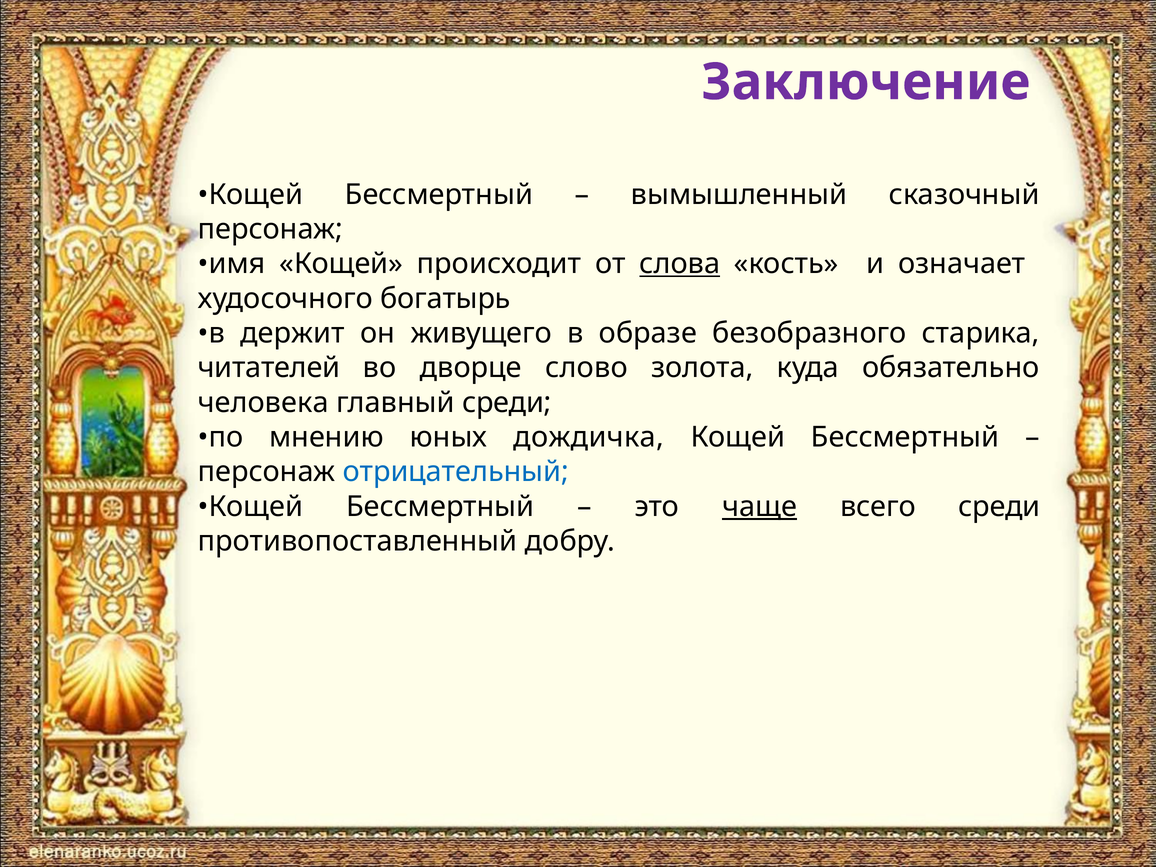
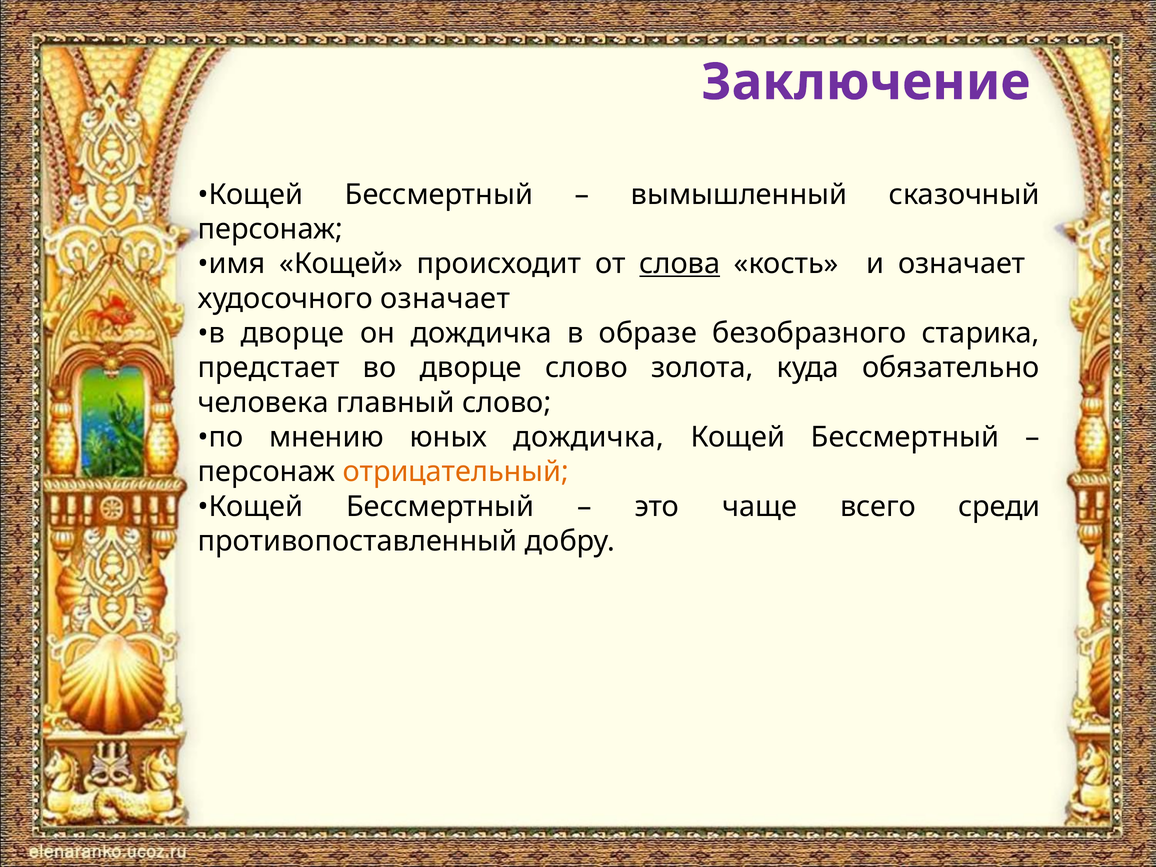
худосочного богатырь: богатырь -> означает (445, 299)
в держит: держит -> дворце (292, 333)
он живущего: живущего -> дождичка (481, 333)
читателей: читателей -> предстает (269, 368)
главный среди: среди -> слово (507, 403)
отрицательный colour: blue -> orange (456, 472)
чаще underline: present -> none (760, 507)
